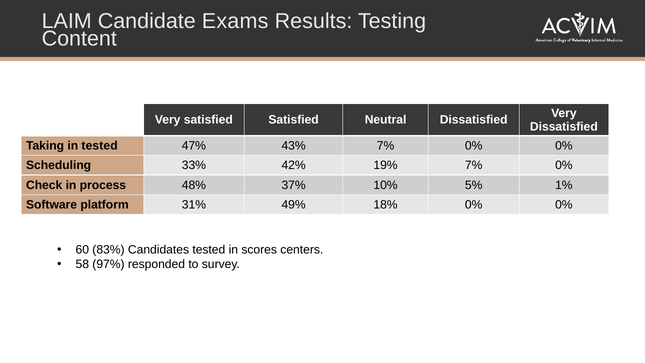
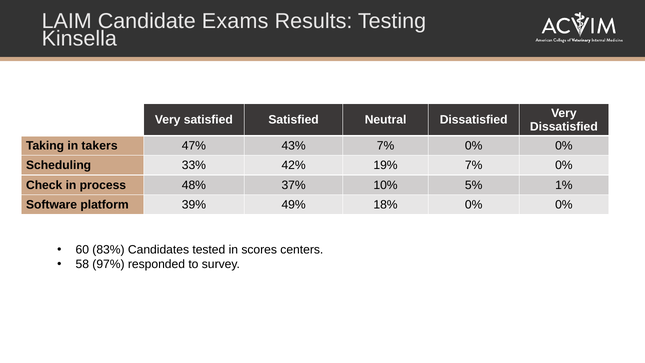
Content: Content -> Kinsella (79, 39)
in tested: tested -> takers (100, 146)
31%: 31% -> 39% (194, 205)
